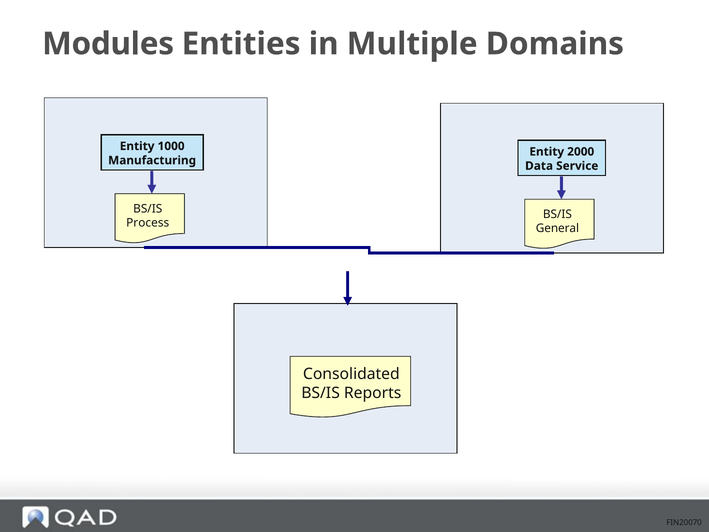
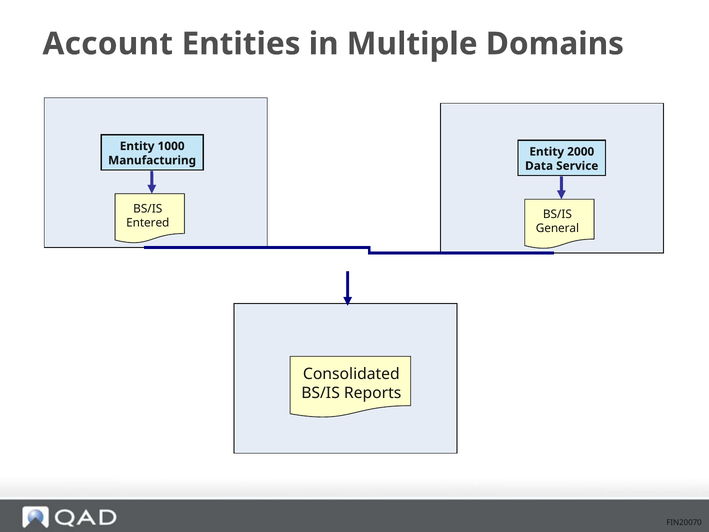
Modules: Modules -> Account (108, 44)
Process: Process -> Entered (148, 223)
